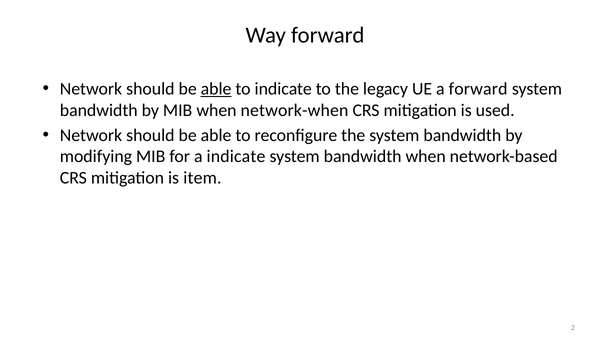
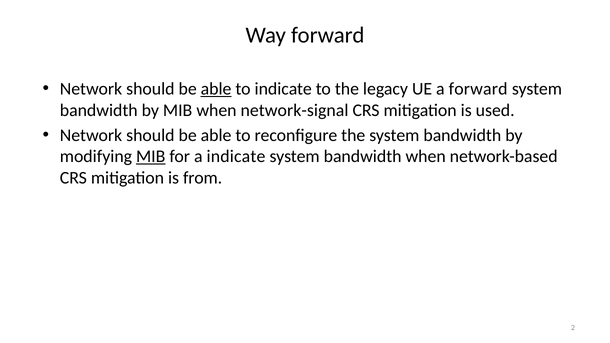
network-when: network-when -> network-signal (295, 110)
MIB underline: none -> present (151, 157)
item: item -> from (203, 178)
